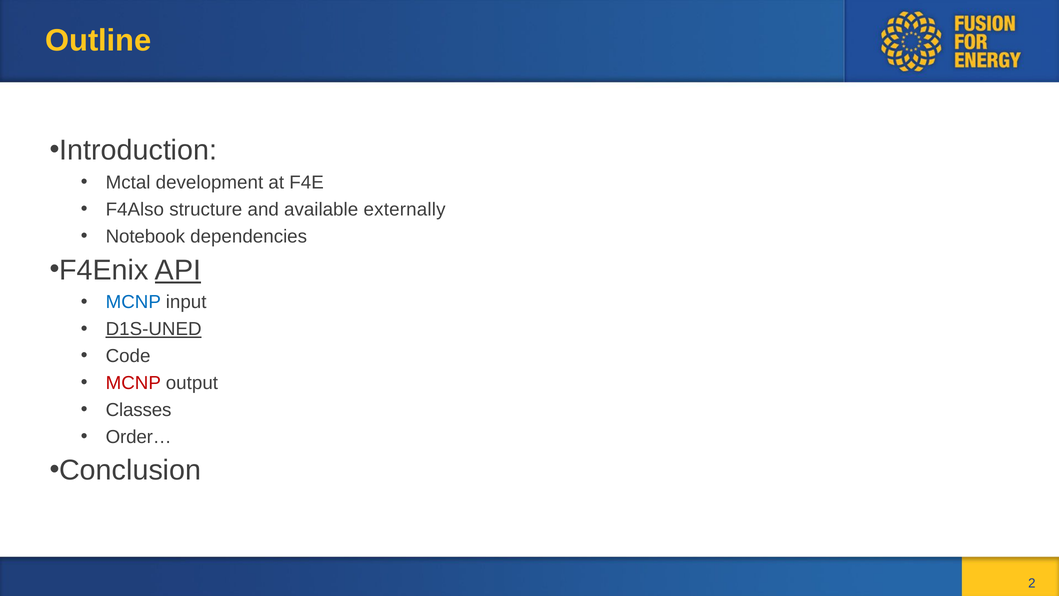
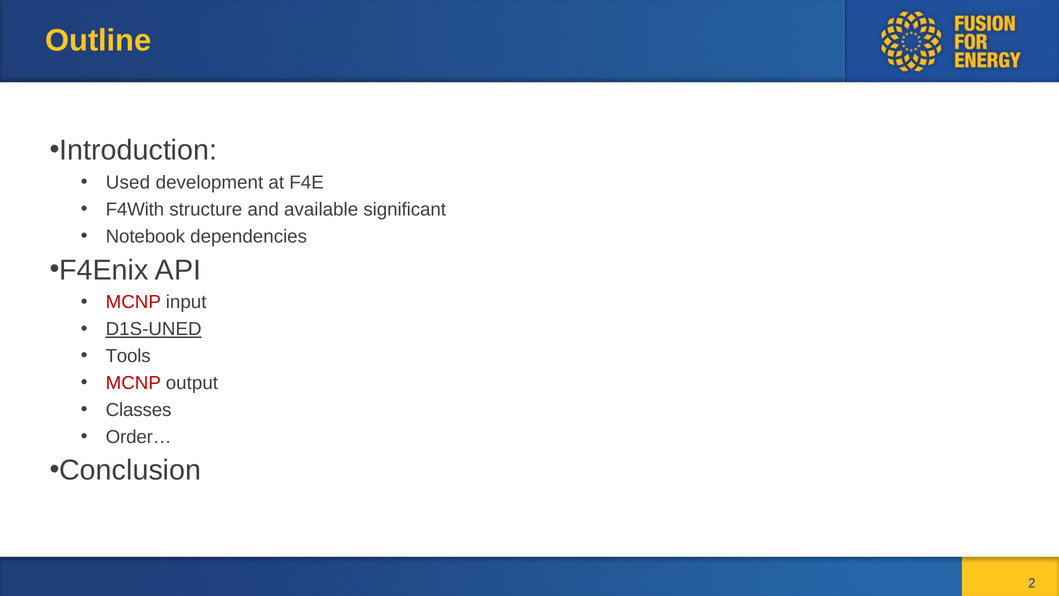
Mctal: Mctal -> Used (128, 183)
F4Also: F4Also -> F4With (135, 209)
externally: externally -> significant (405, 209)
API underline: present -> none (178, 270)
MCNP colour: blue -> red (133, 302)
Code: Code -> Tools (128, 356)
